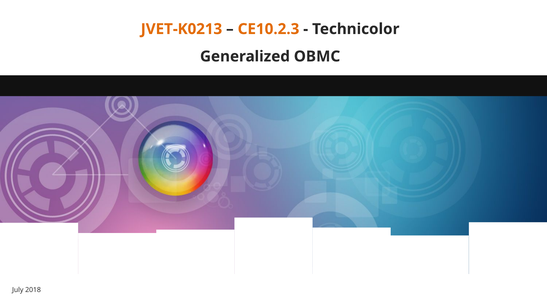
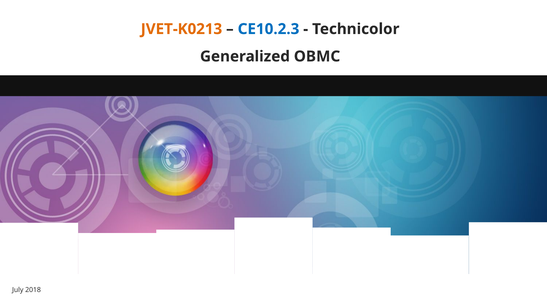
CE10.2.3 colour: orange -> blue (268, 29)
